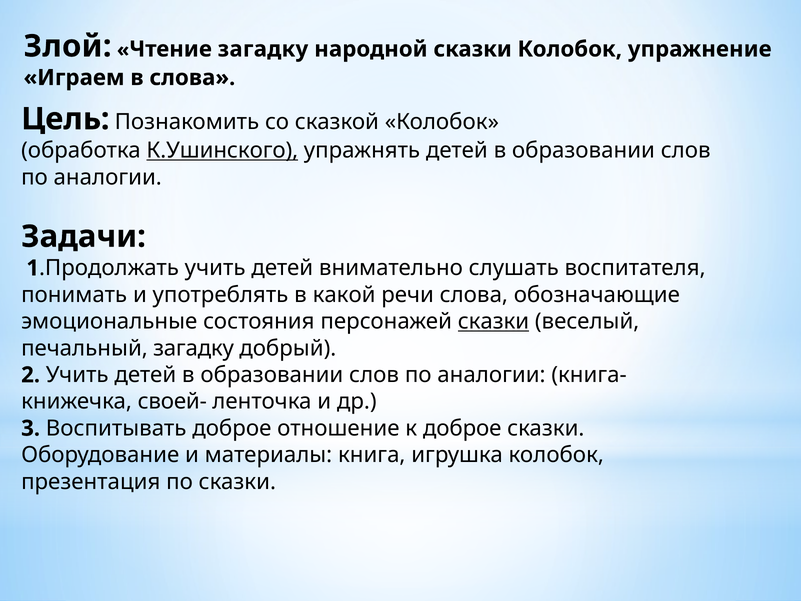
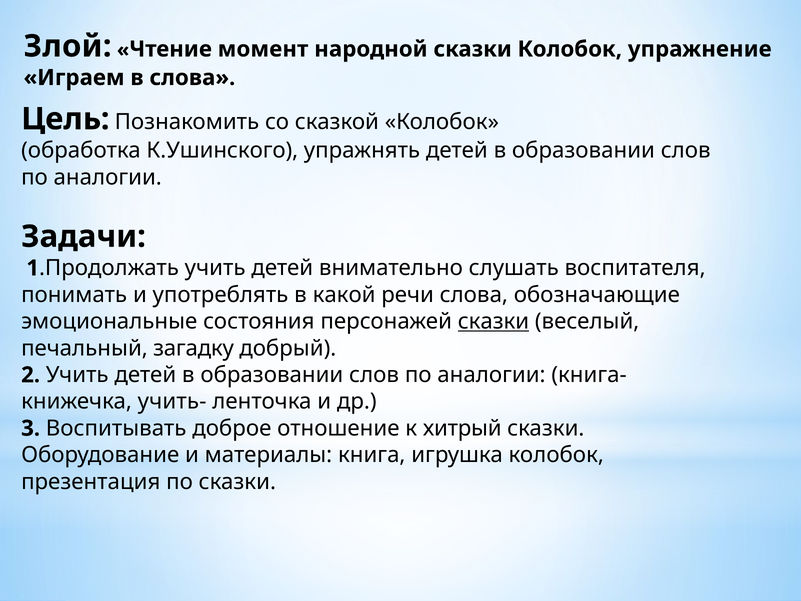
Чтение загадку: загадку -> момент (263, 49)
К.Ушинского underline: present -> none (222, 150)
своей-: своей- -> учить- (172, 401)
к доброе: доброе -> хитрый (462, 428)
